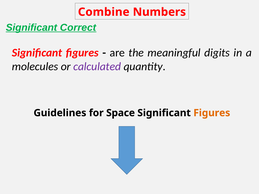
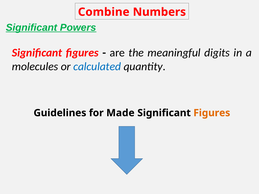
Correct: Correct -> Powers (78, 28)
calculated colour: purple -> blue (97, 67)
Space: Space -> Made (120, 113)
